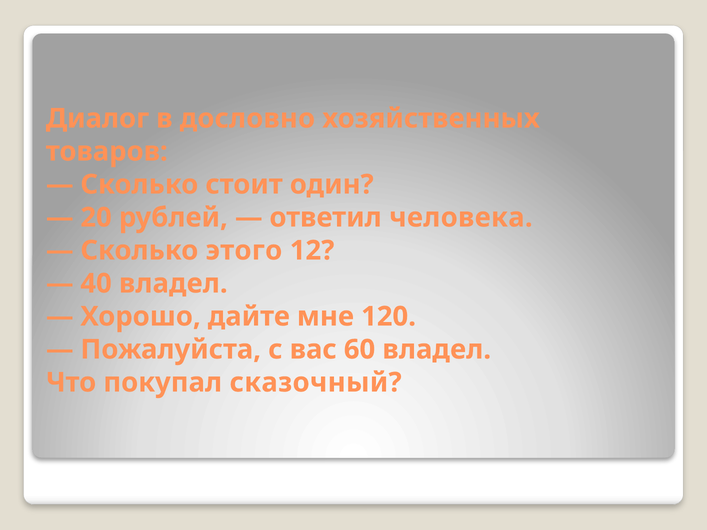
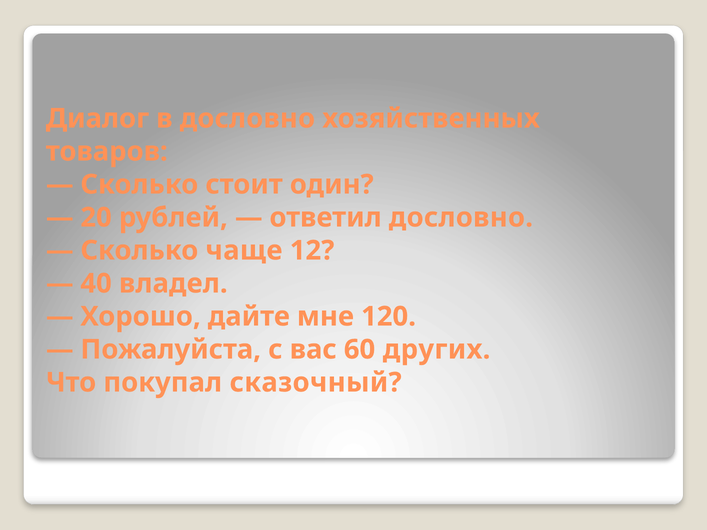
ответил человека: человека -> дословно (461, 218)
этого: этого -> чаще (244, 251)
60 владел: владел -> других (437, 350)
